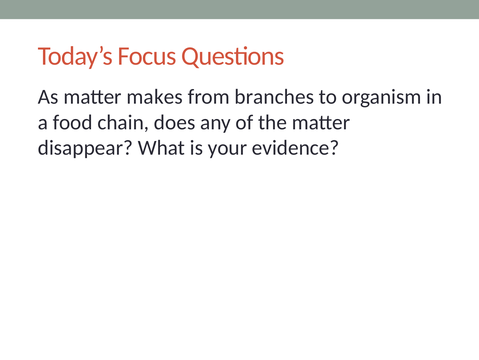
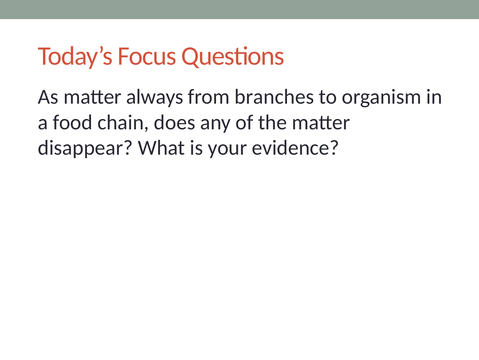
makes: makes -> always (155, 96)
